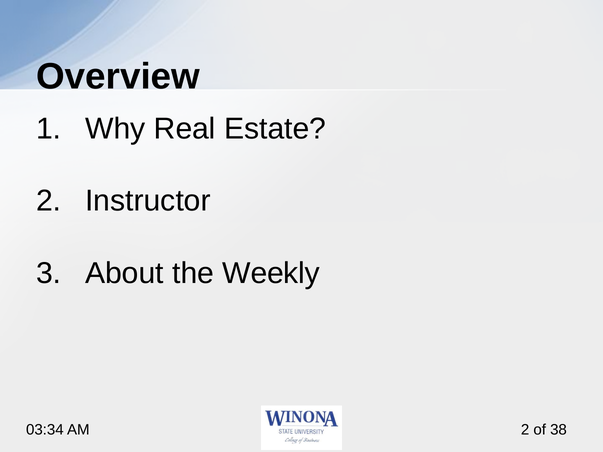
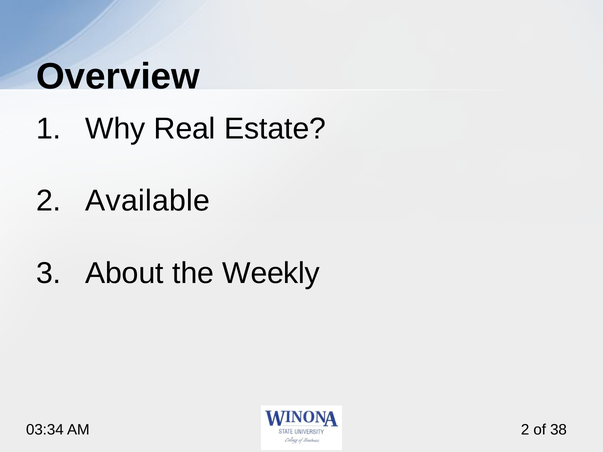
Instructor: Instructor -> Available (148, 201)
